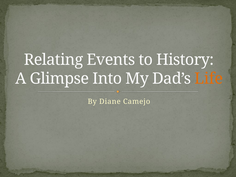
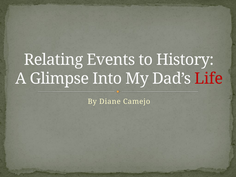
Life colour: orange -> red (209, 79)
